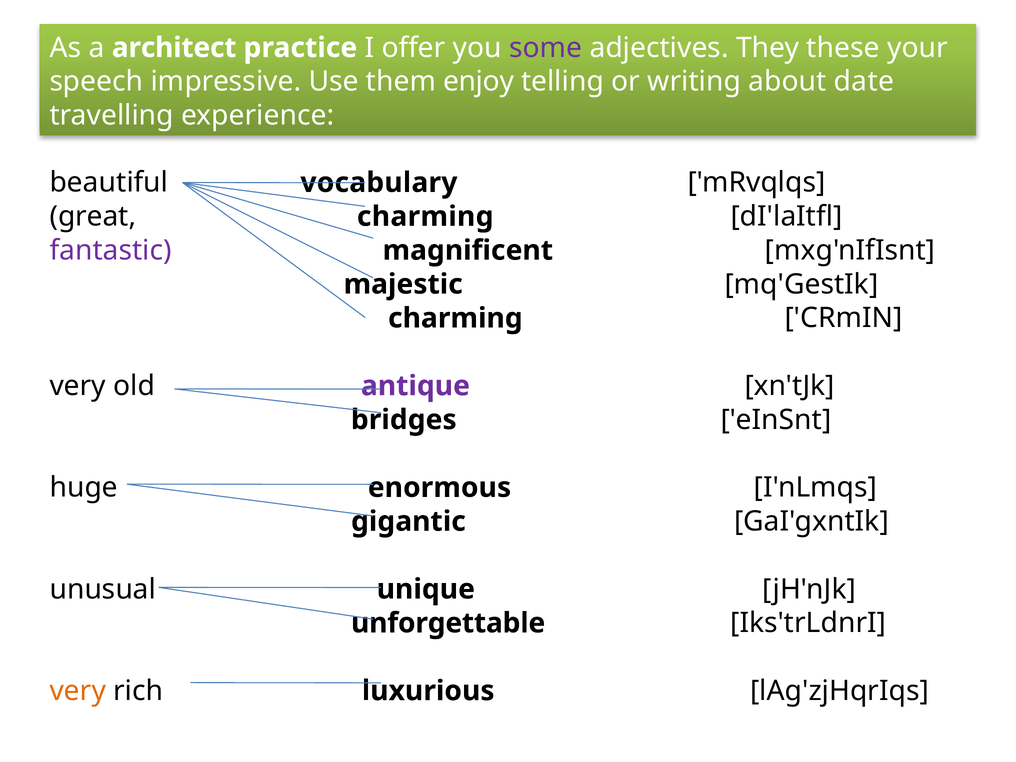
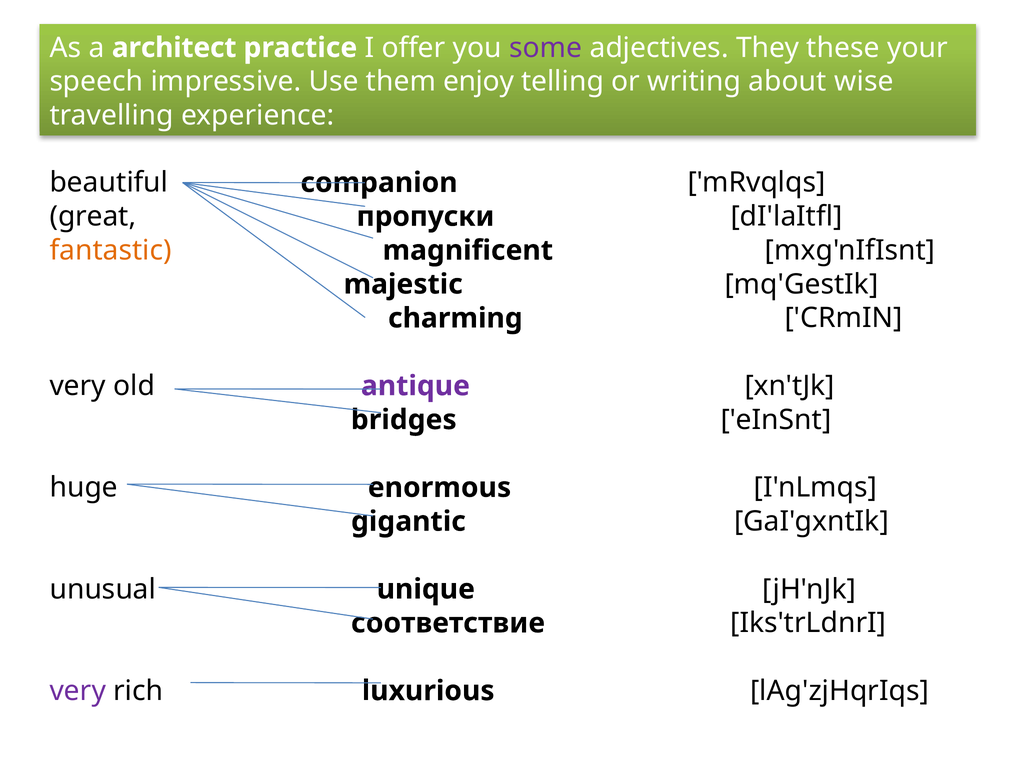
date: date -> wise (864, 82)
vocabulary: vocabulary -> companion (379, 183)
great charming: charming -> пропуски (425, 217)
fantastic colour: purple -> orange (111, 250)
unforgettable: unforgettable -> соответствие (448, 623)
very colour: orange -> purple (78, 691)
